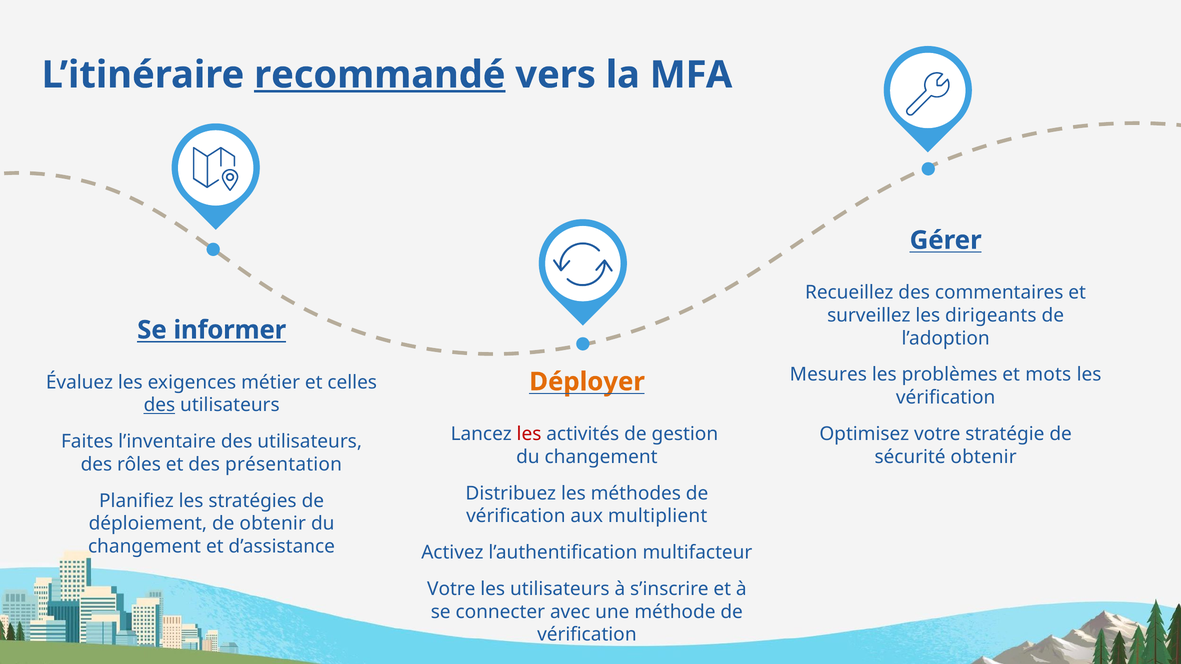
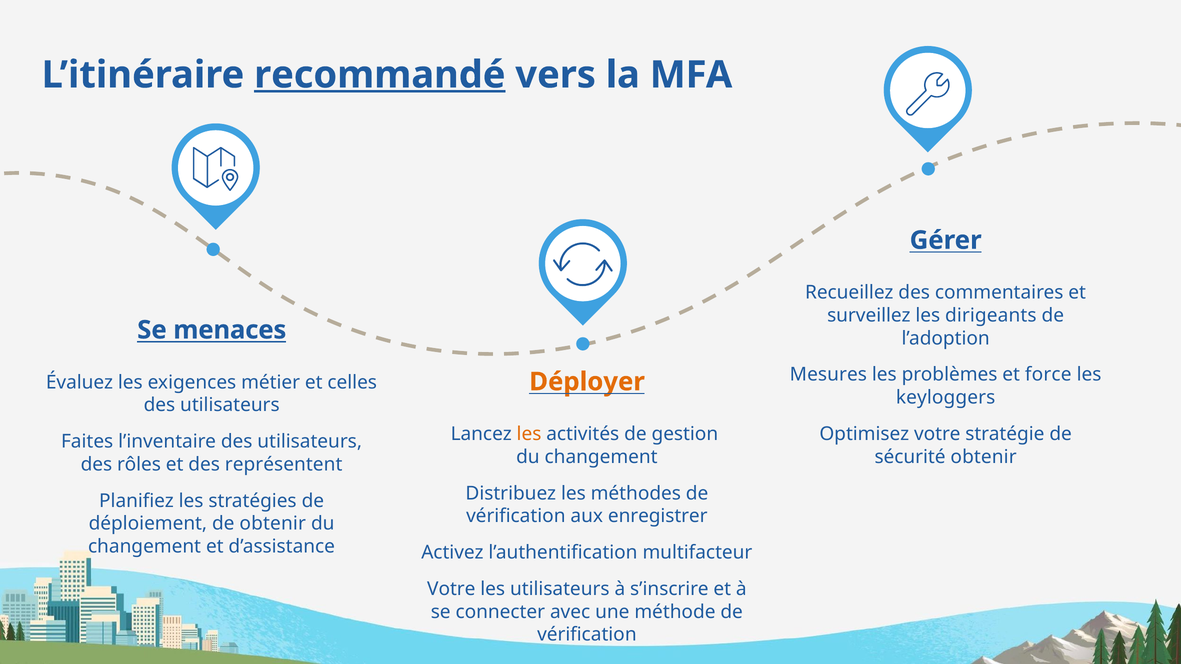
informer: informer -> menaces (230, 330)
mots: mots -> force (1048, 375)
vérification: vérification -> keyloggers (946, 398)
des underline: present -> none (159, 405)
les colour: red -> orange (529, 434)
présentation: présentation -> représentent (284, 465)
multiplient: multiplient -> enregistrer (658, 517)
